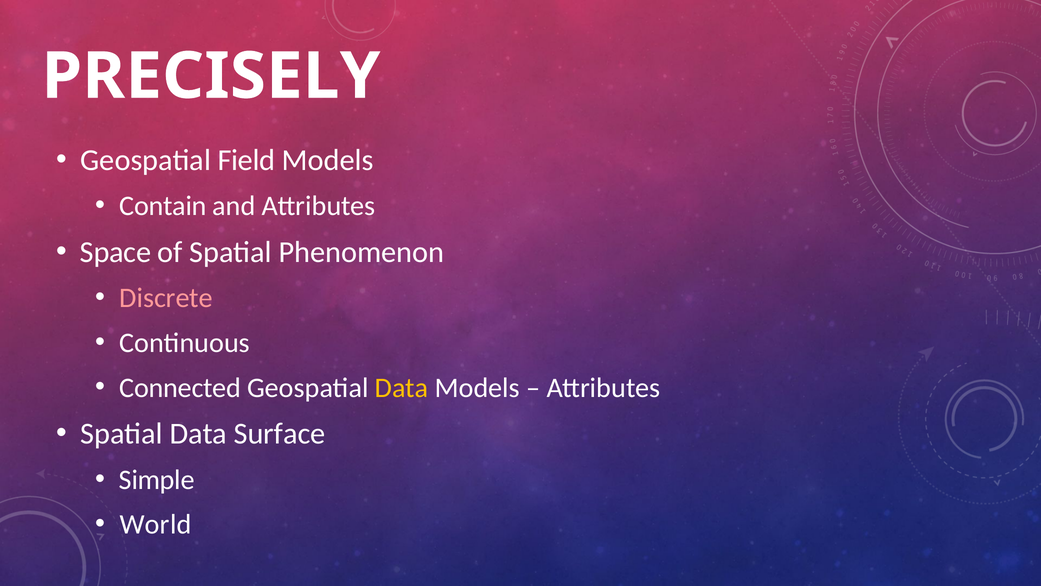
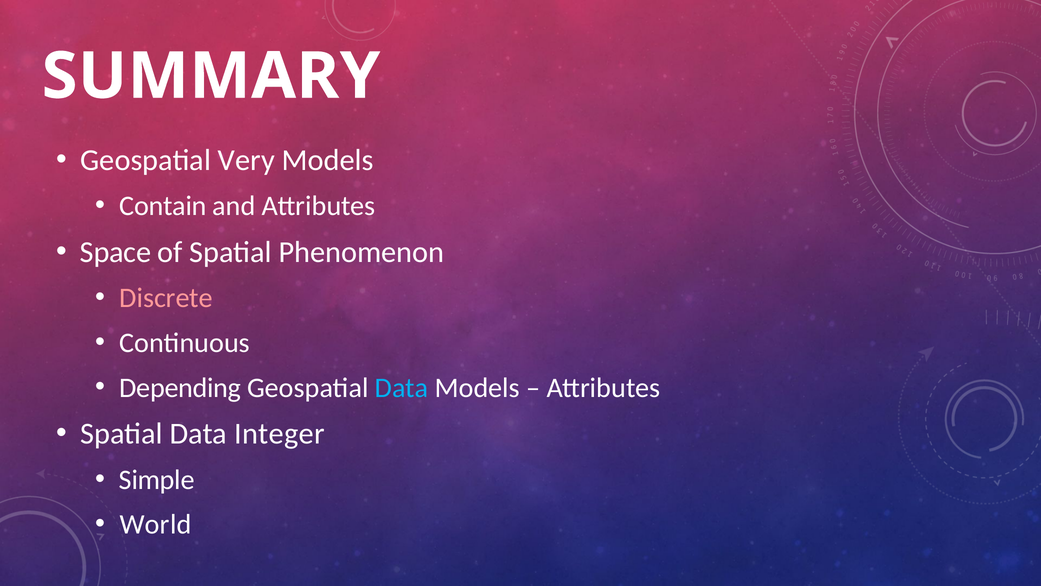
PRECISELY: PRECISELY -> SUMMARY (211, 76)
Field: Field -> Very (246, 160)
Connected: Connected -> Depending (180, 387)
Data colour: yellow -> light blue (402, 387)
Surface: Surface -> Integer (279, 434)
